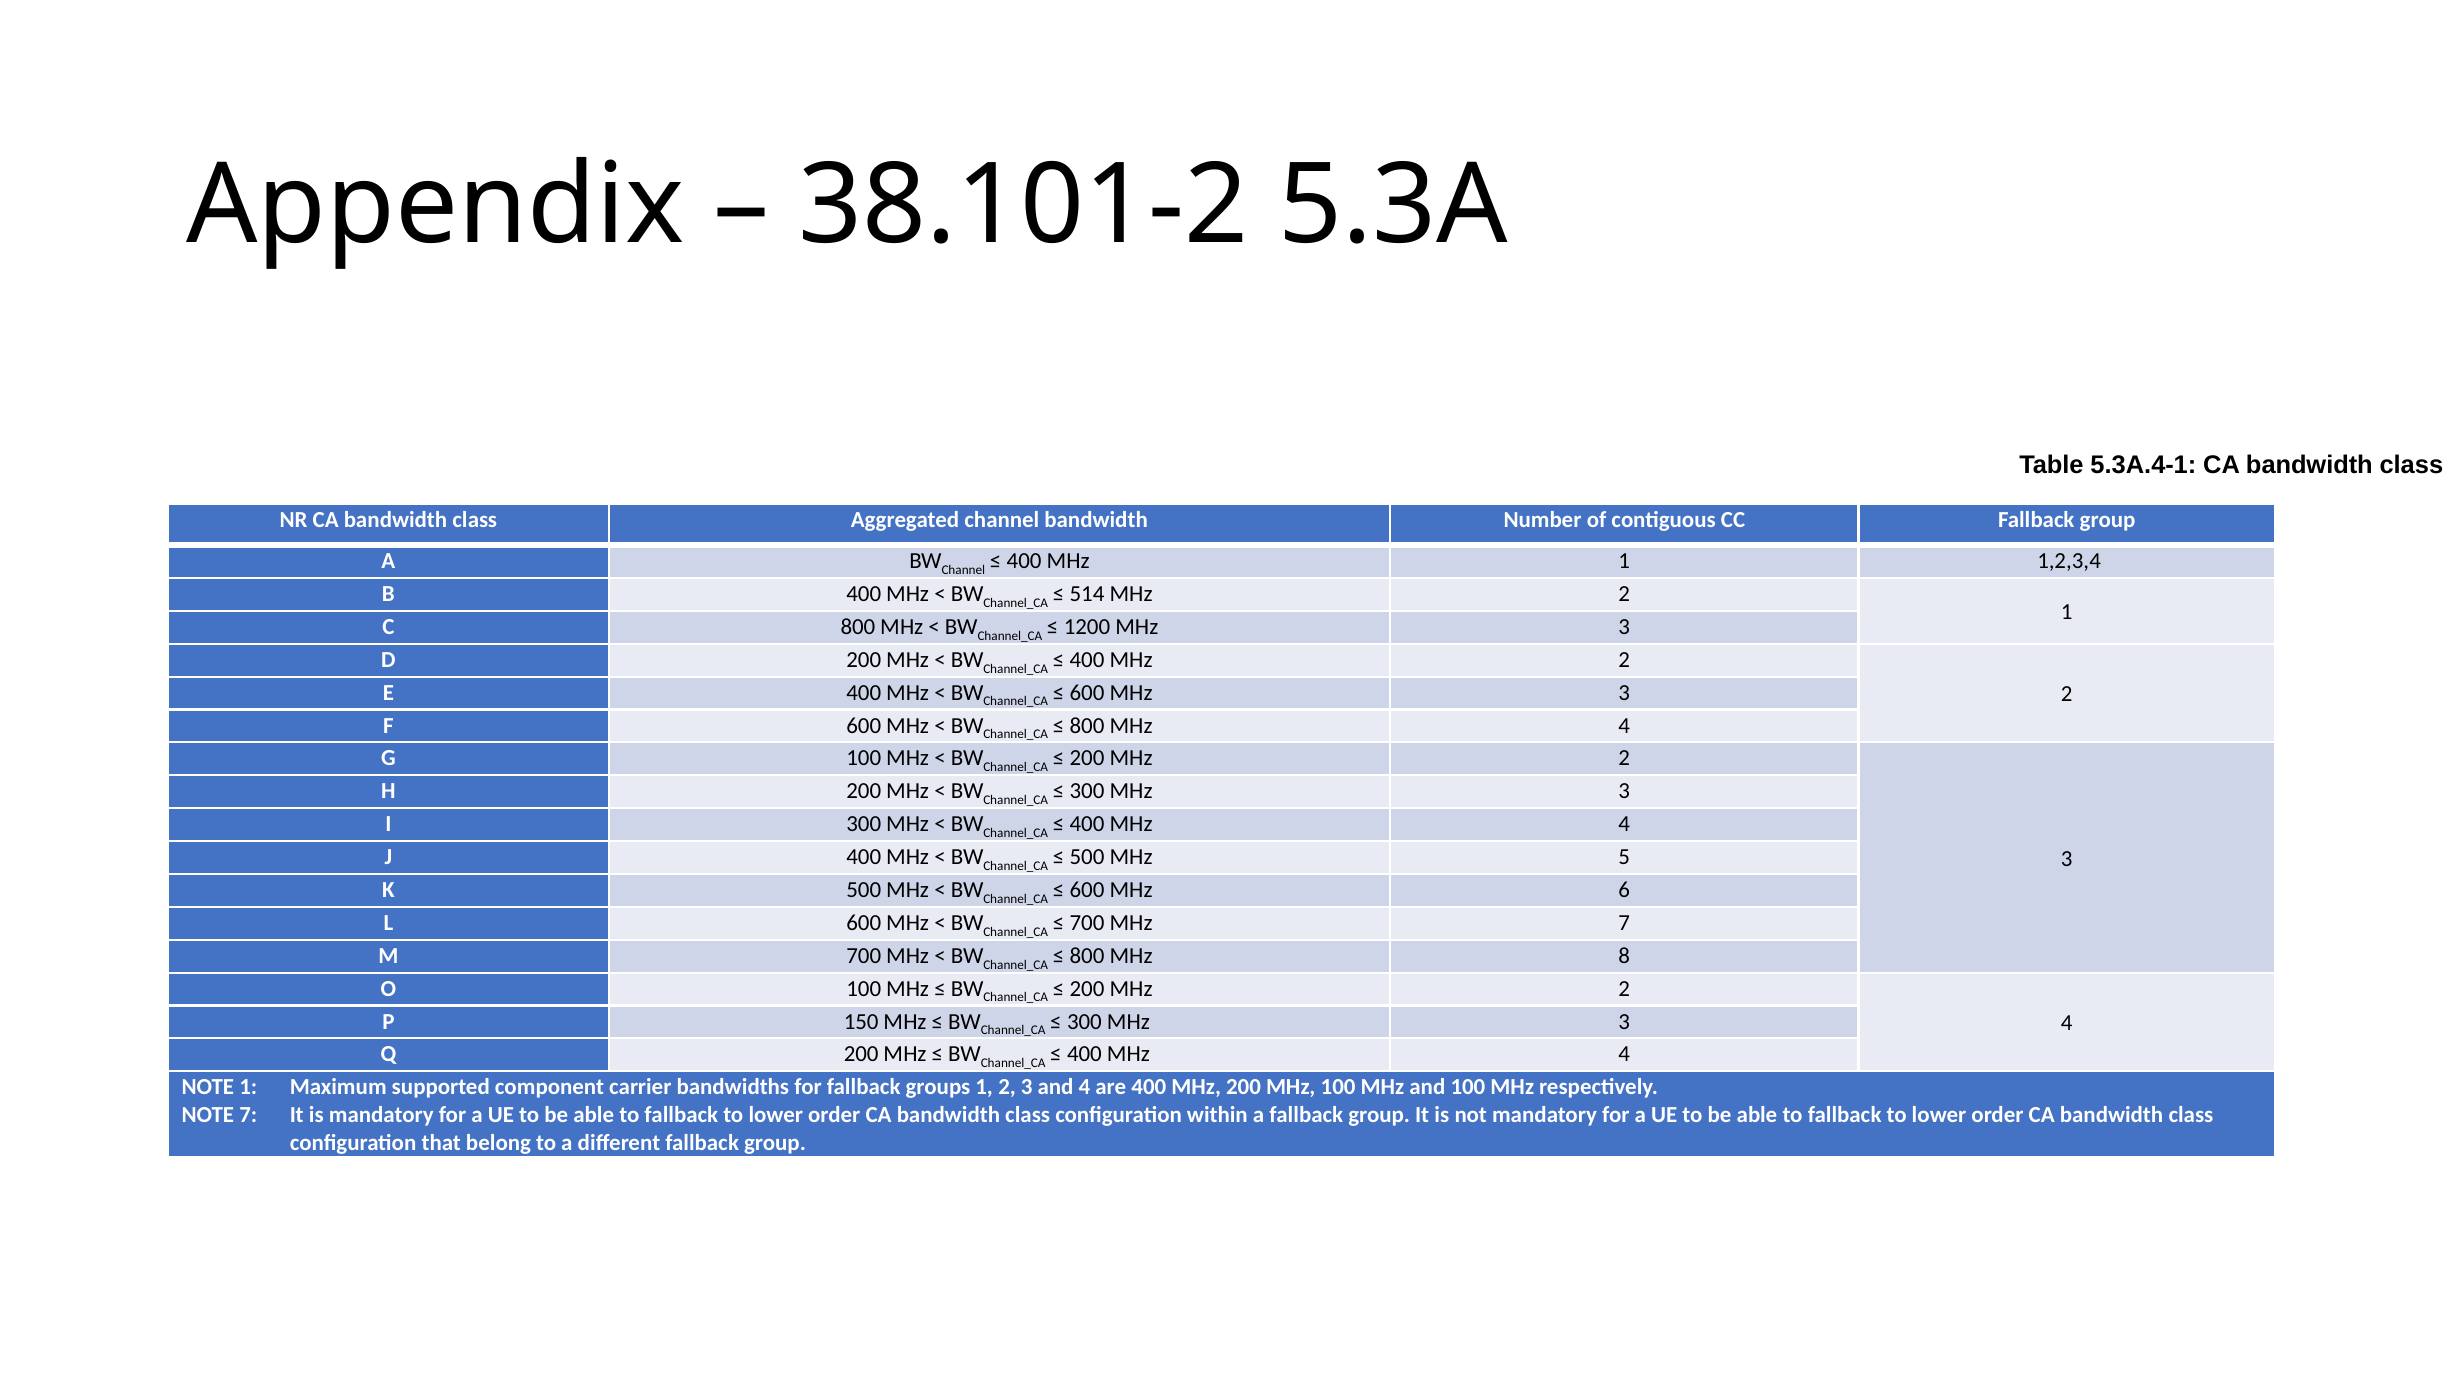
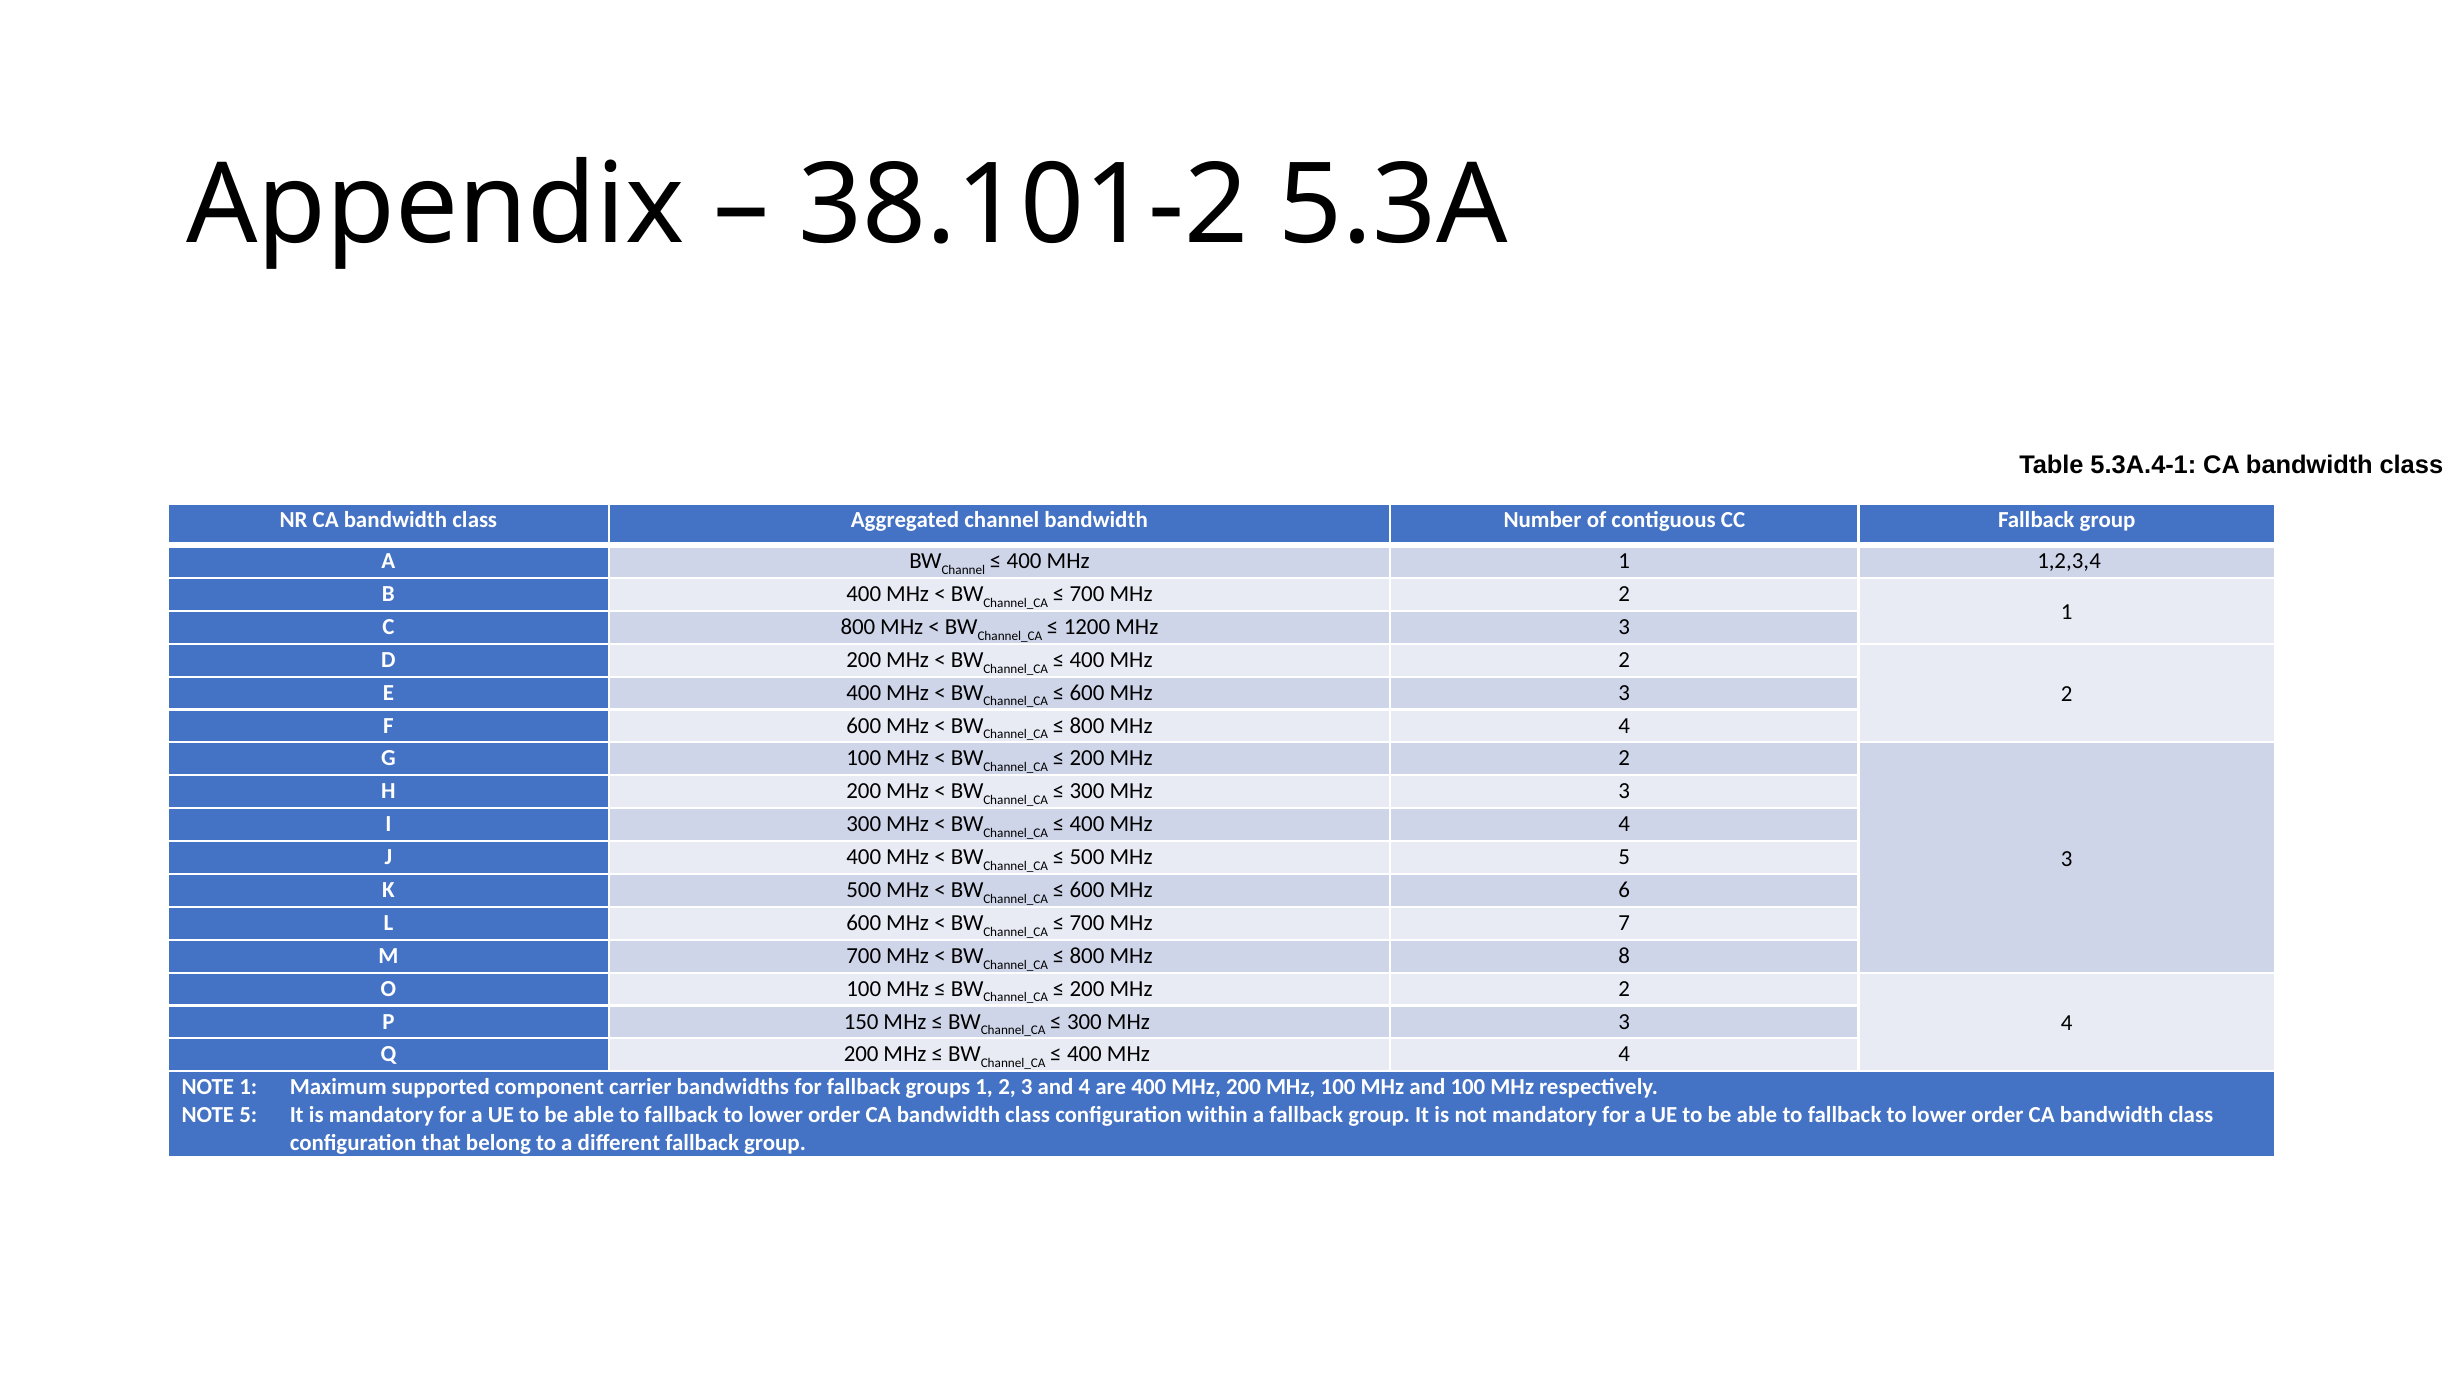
514: 514 -> 700 (1087, 594)
NOTE 7: 7 -> 5 (248, 1115)
